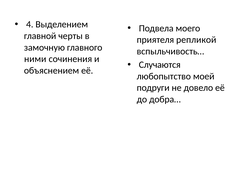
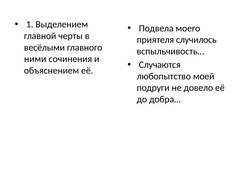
4: 4 -> 1 (30, 24)
репликой: репликой -> случилось (196, 40)
замочную: замочную -> весёлыми (44, 47)
